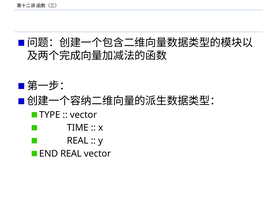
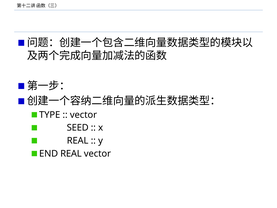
TIME: TIME -> SEED (78, 128)
